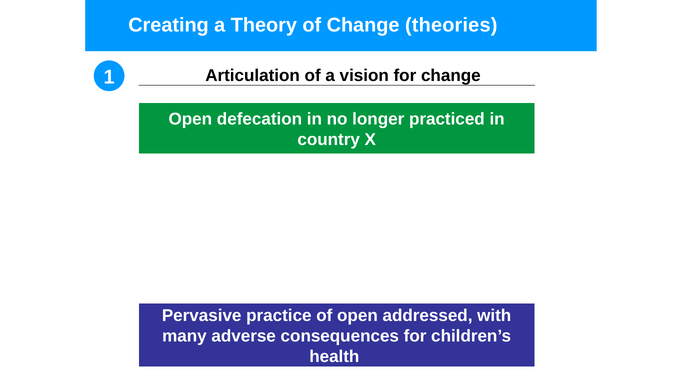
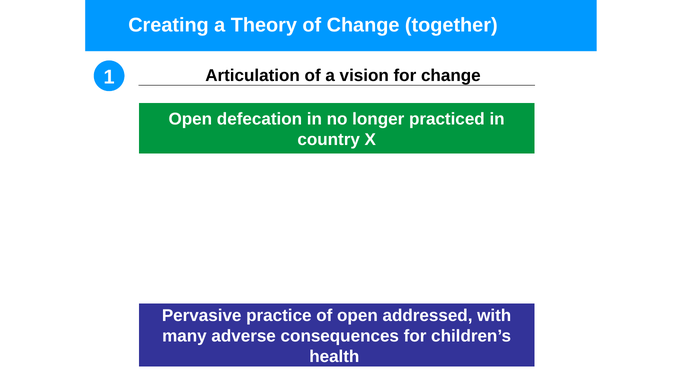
theories: theories -> together (451, 25)
